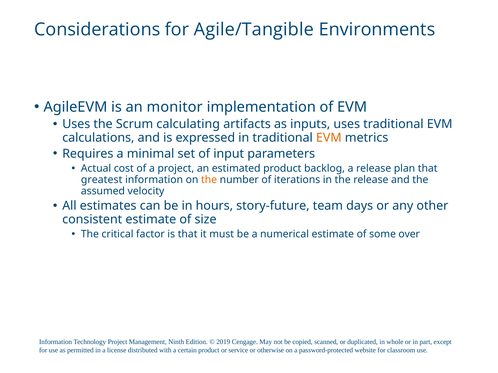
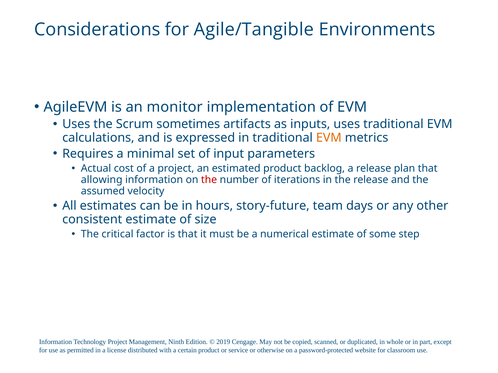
calculating: calculating -> sometimes (188, 124)
greatest: greatest -> allowing (102, 180)
the colour: orange -> red (209, 180)
over: over -> step (409, 234)
